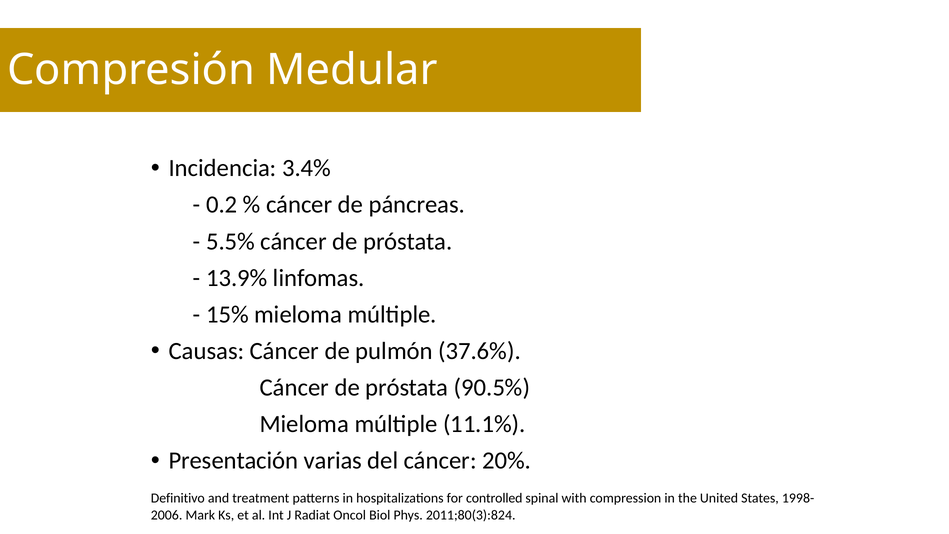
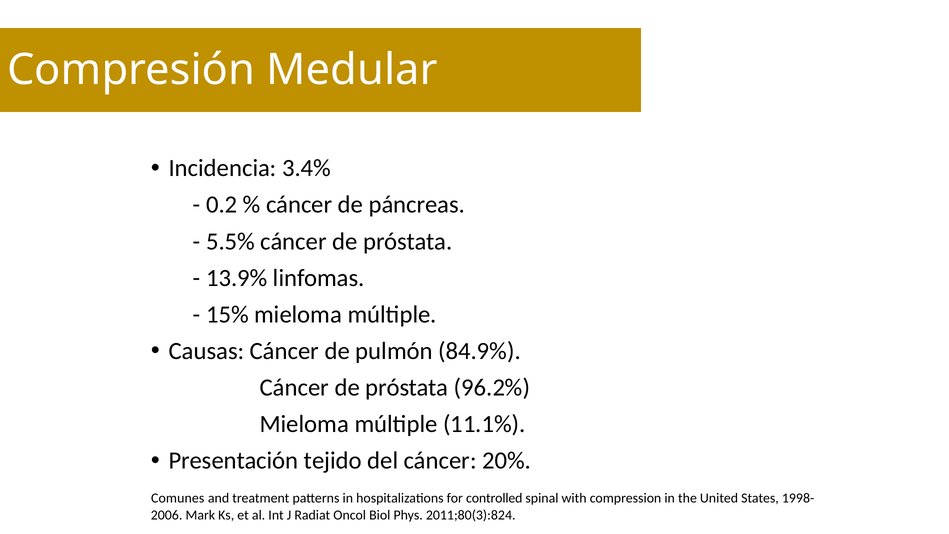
37.6%: 37.6% -> 84.9% (479, 351)
90.5%: 90.5% -> 96.2% (492, 388)
varias: varias -> tejido (333, 461)
Definitivo: Definitivo -> Comunes (178, 498)
